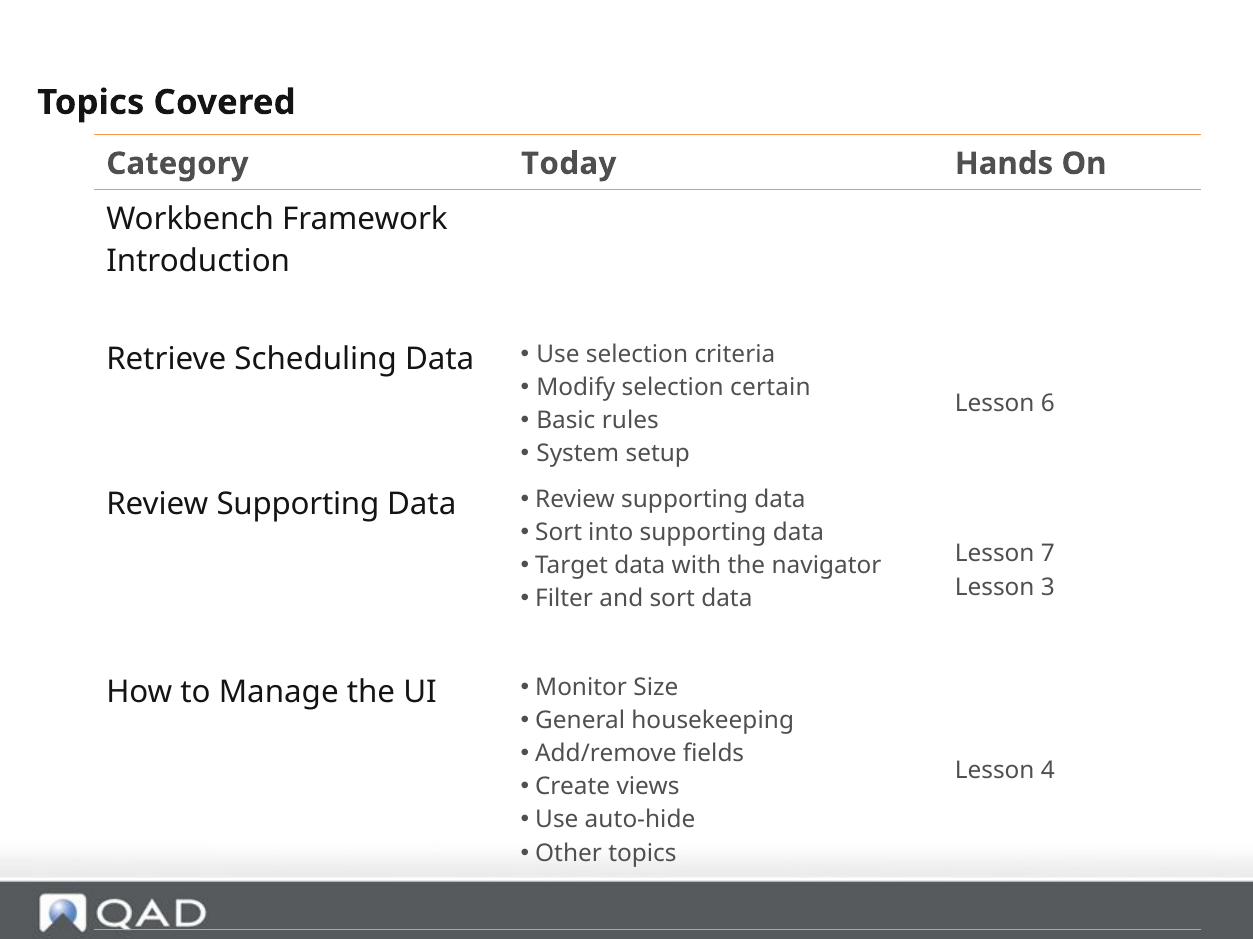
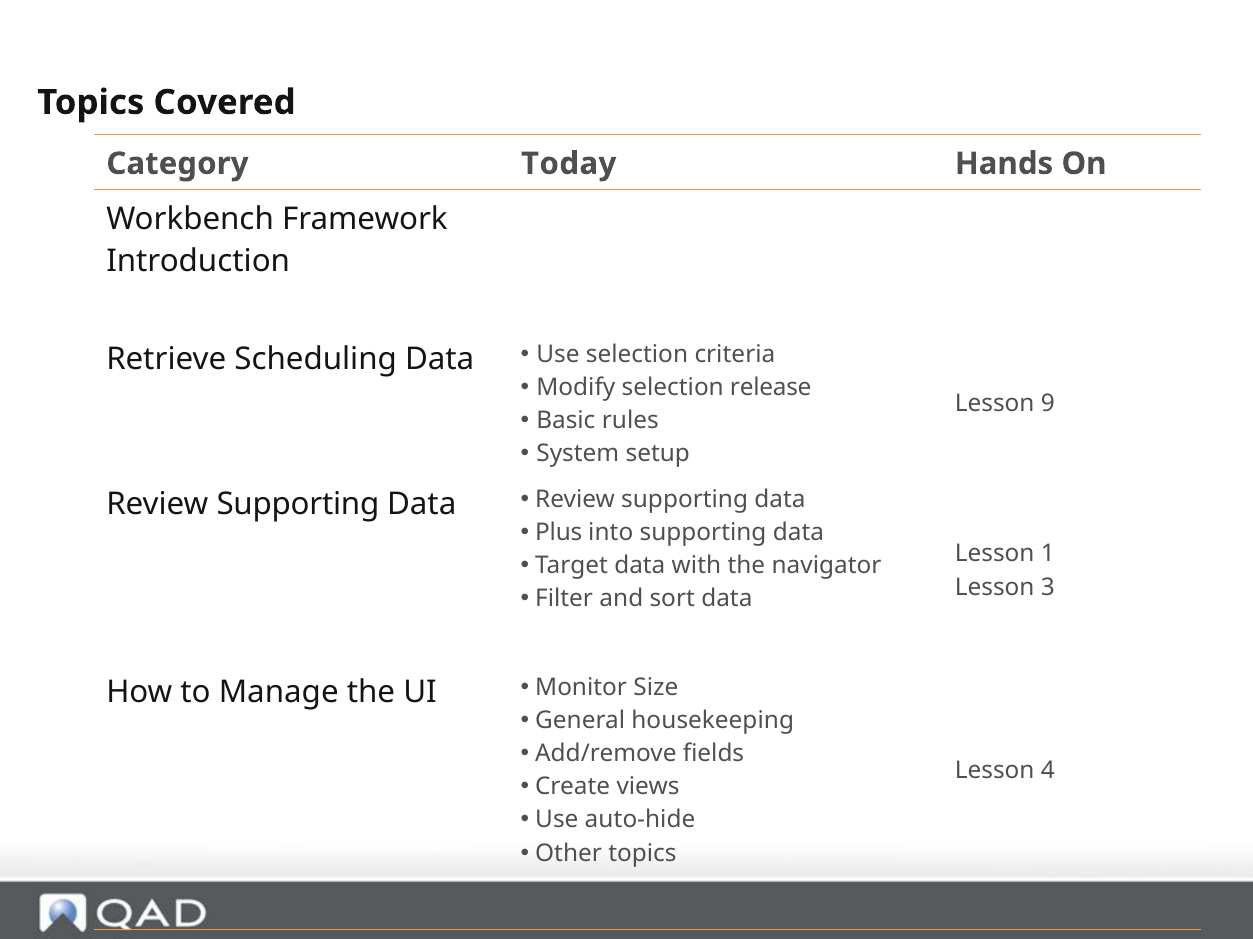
certain: certain -> release (771, 388)
6: 6 -> 9 (1048, 404)
Sort: Sort -> Plus (559, 533)
7: 7 -> 1 (1048, 554)
